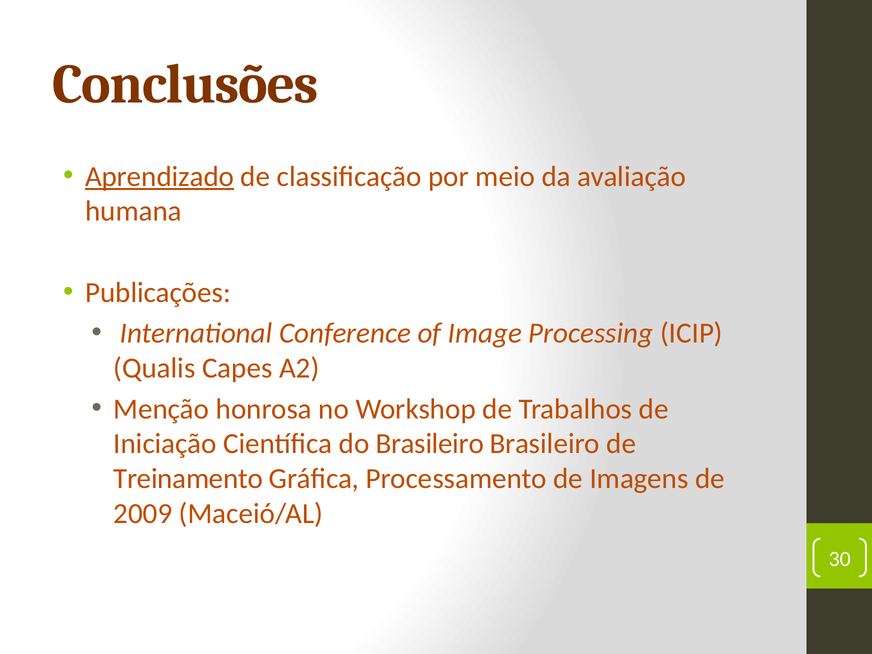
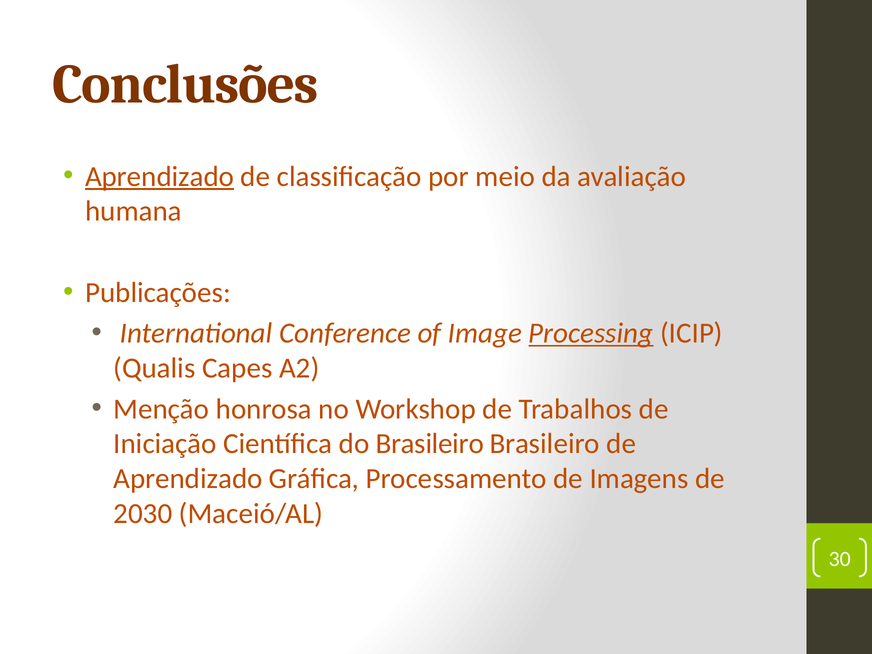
Processing underline: none -> present (591, 333)
Treinamento: Treinamento -> Aprendizado (188, 479)
2009: 2009 -> 2030 (143, 514)
